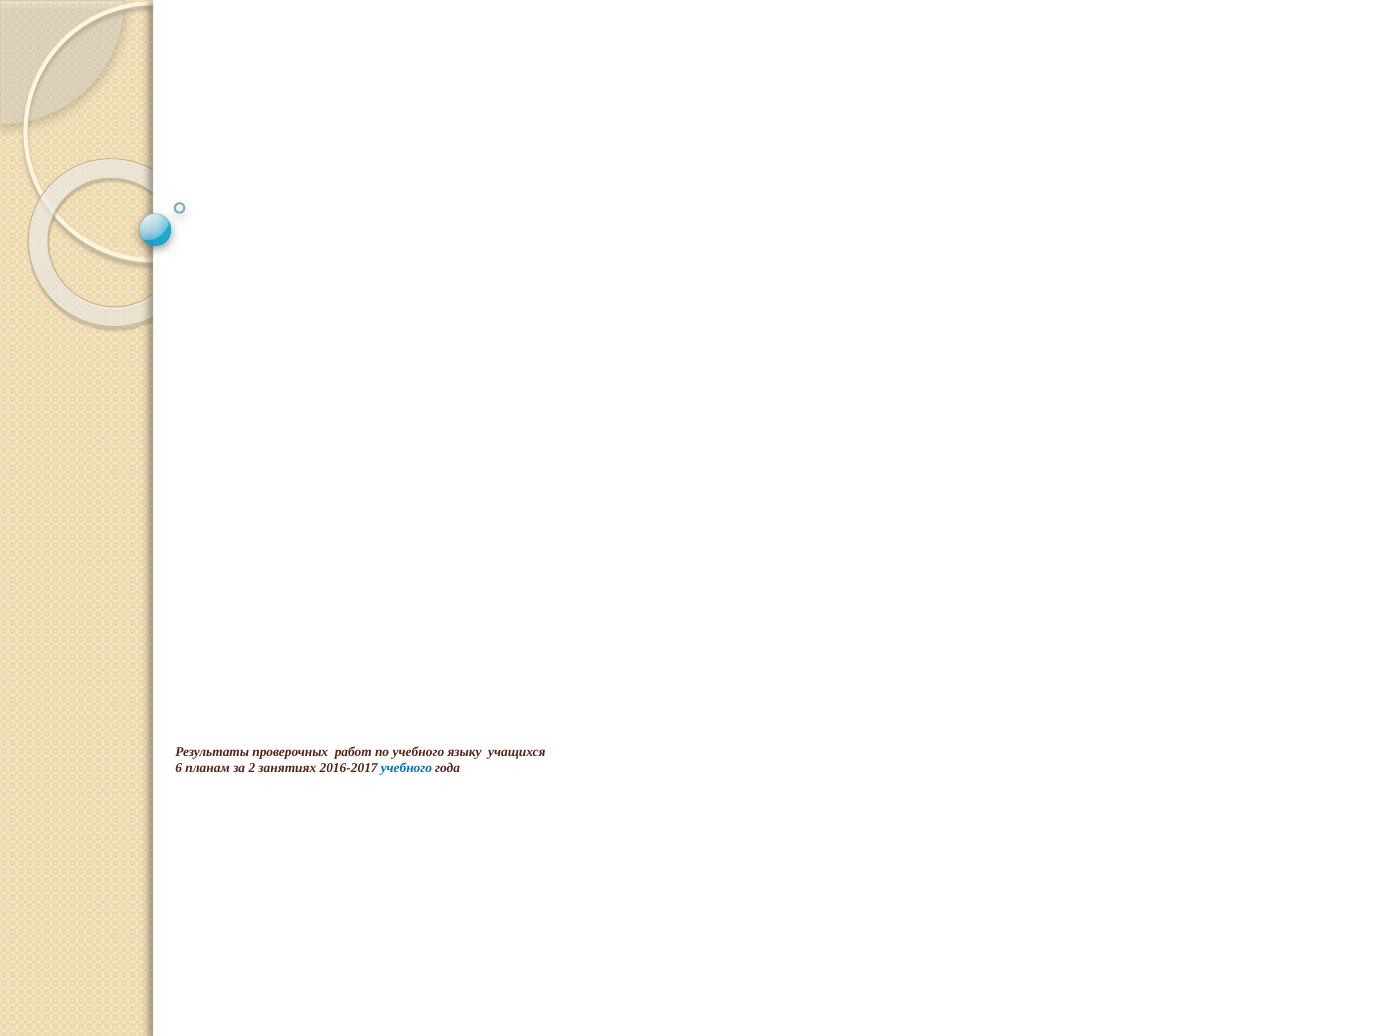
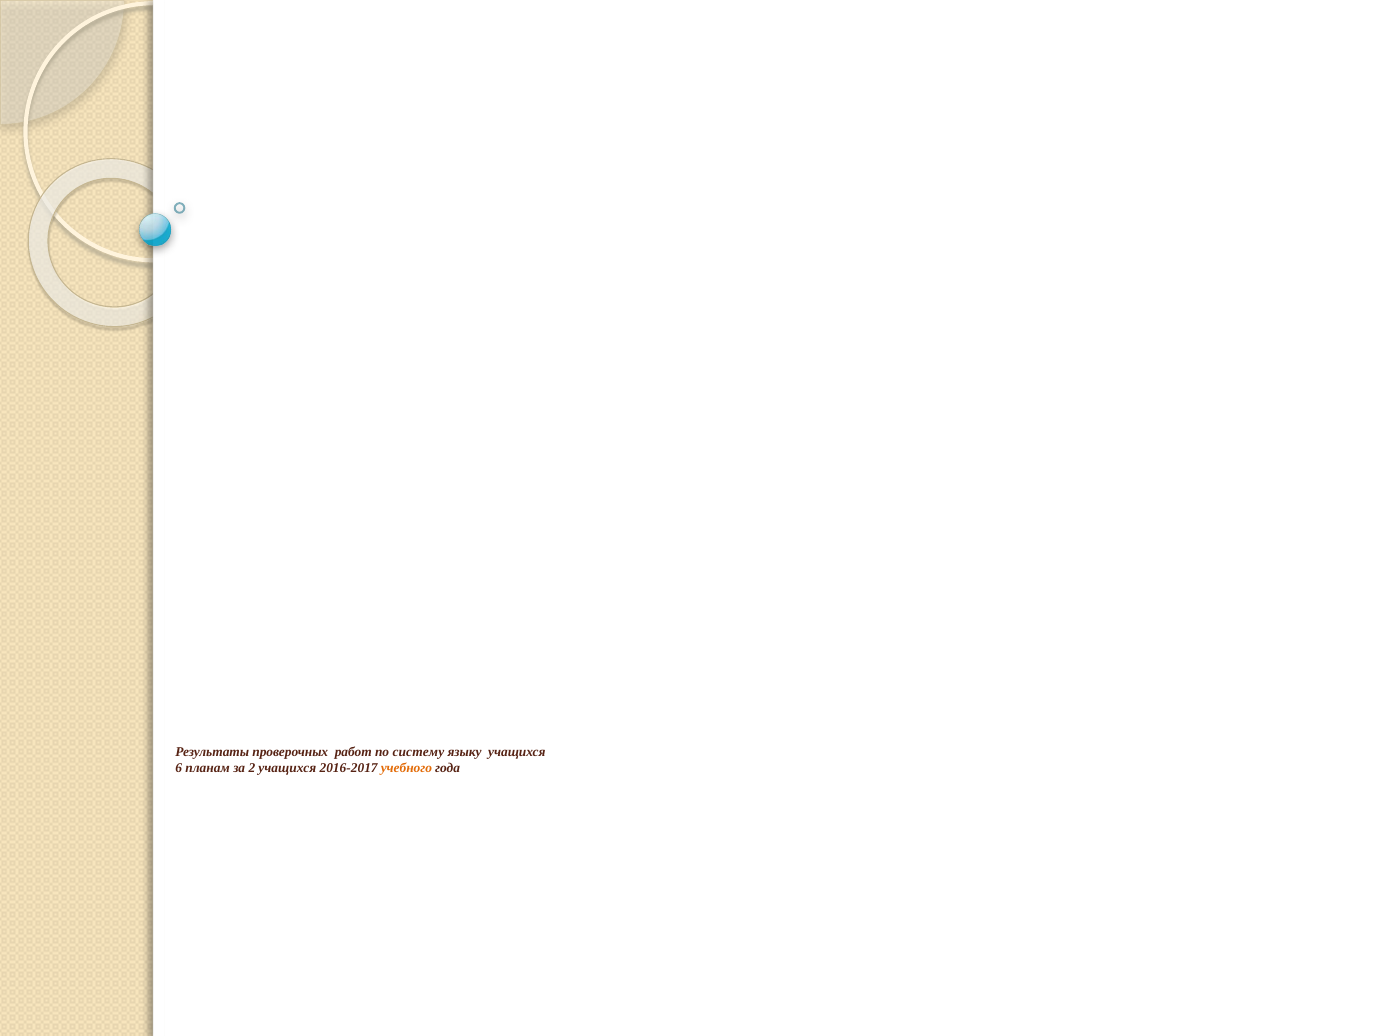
по учебного: учебного -> систему (418, 752)
2 занятиях: занятиях -> учащихся (287, 768)
учебного colour: blue -> orange (406, 768)
